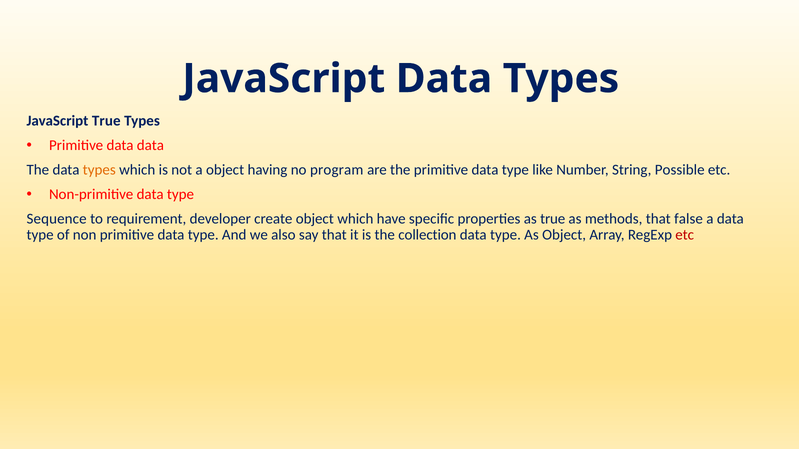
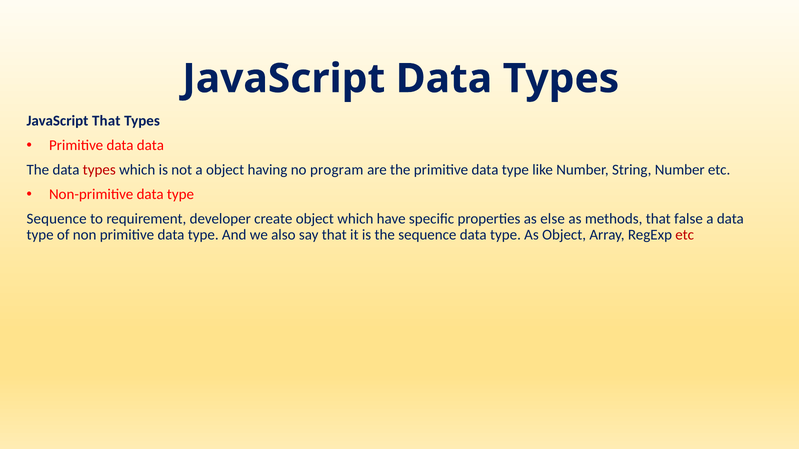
JavaScript True: True -> That (106, 121)
types colour: orange -> red (99, 170)
String Possible: Possible -> Number (680, 170)
as true: true -> else (553, 219)
the collection: collection -> sequence (427, 235)
